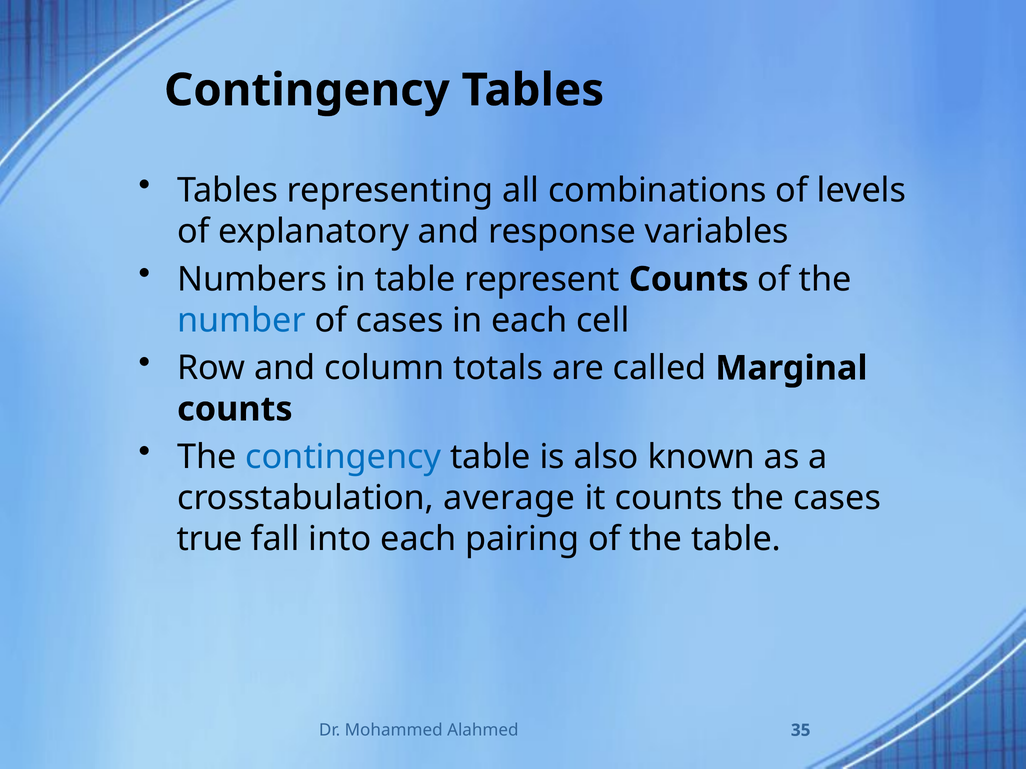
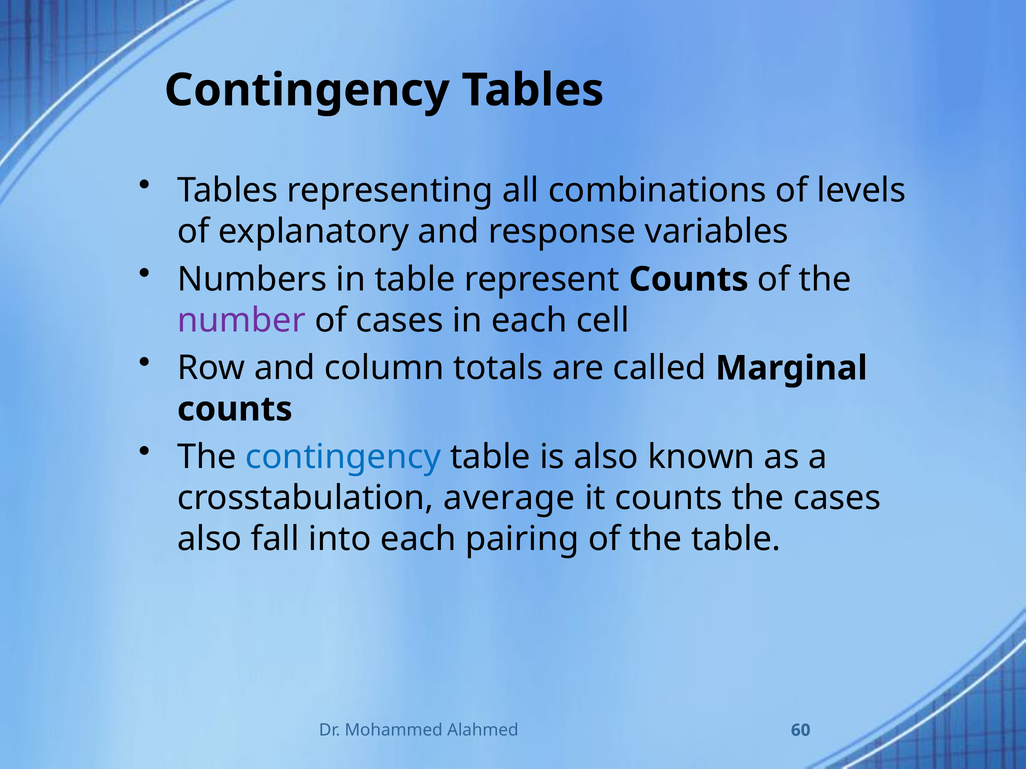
number colour: blue -> purple (241, 321)
true: true -> also (210, 539)
35: 35 -> 60 (801, 731)
